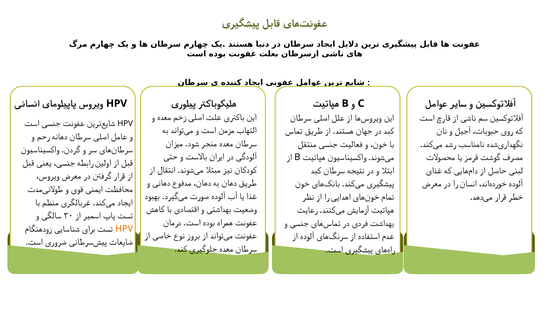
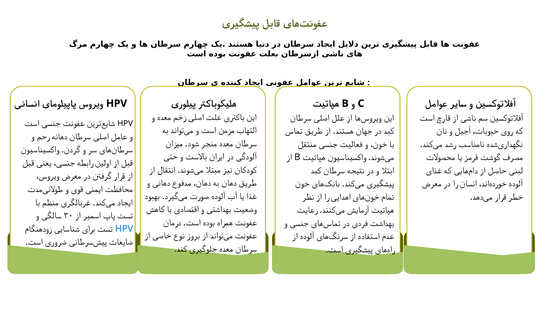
HPV colour: orange -> blue (124, 229)
